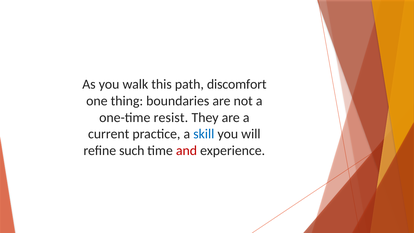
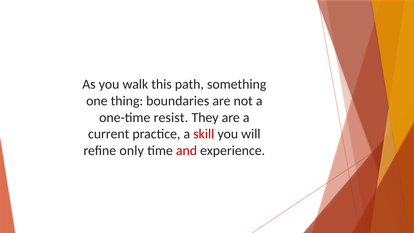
discomfort: discomfort -> something (237, 84)
skill colour: blue -> red (204, 134)
such: such -> only (132, 151)
